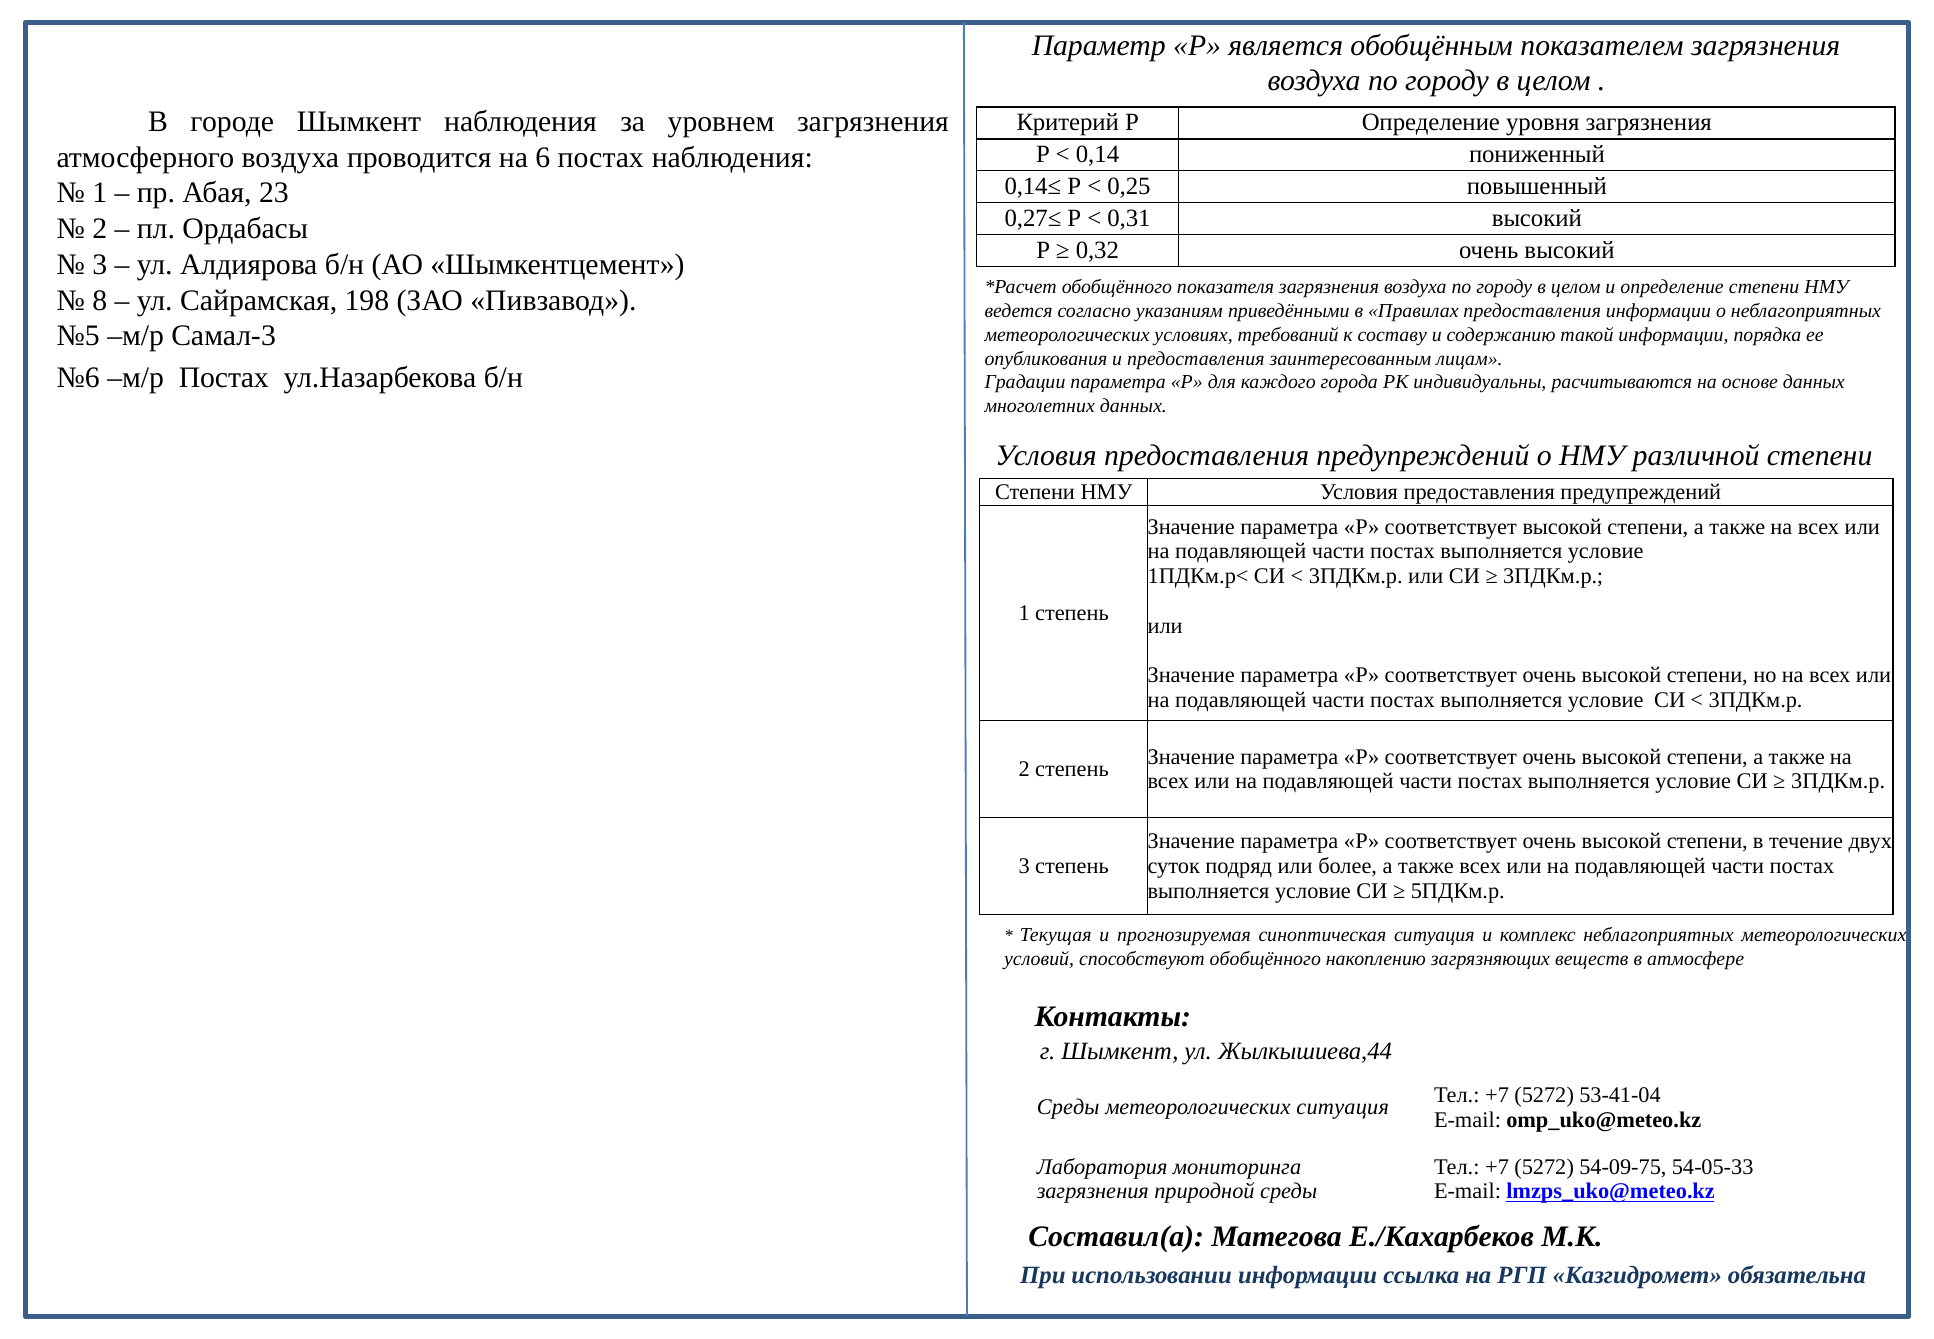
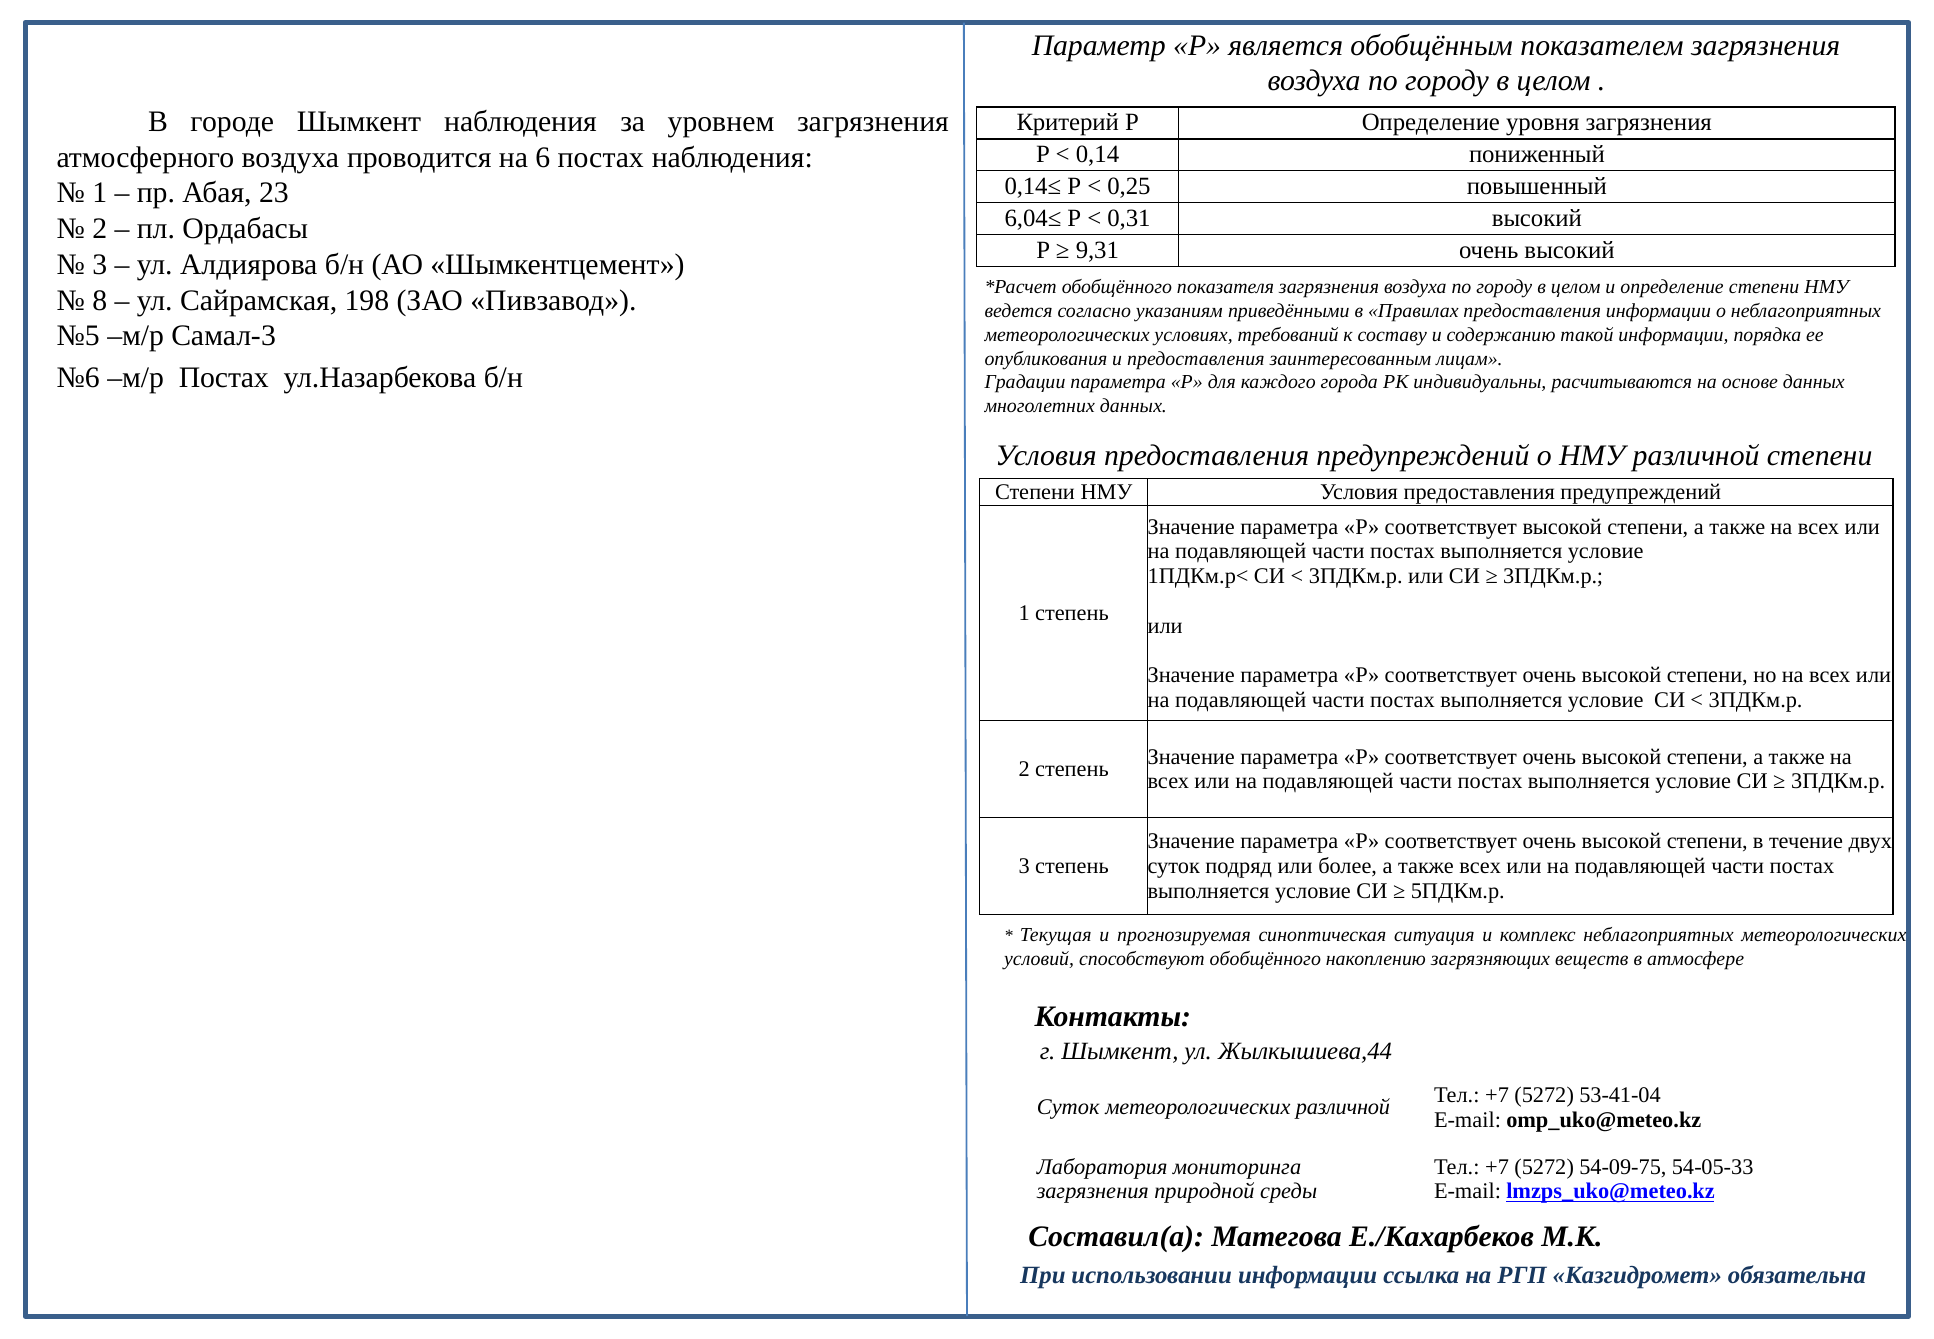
0,27≤: 0,27≤ -> 6,04≤ (1033, 218)
0,32: 0,32 -> 9,31 (1097, 250)
Среды: Среды -> Суток (1068, 1107)
метеорологических ситуация: ситуация -> различной (1343, 1107)
